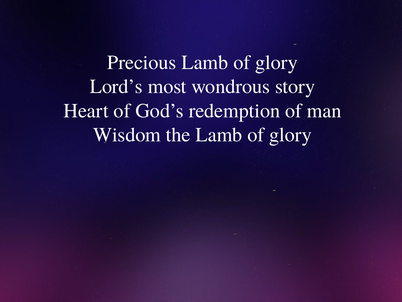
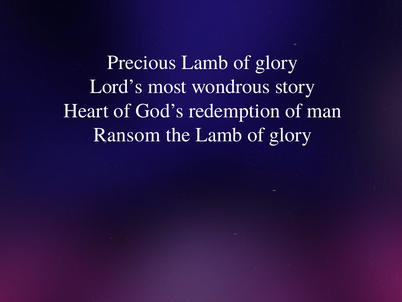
Wisdom: Wisdom -> Ransom (127, 135)
